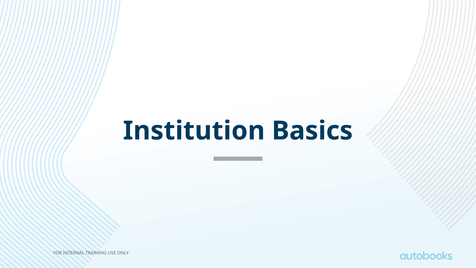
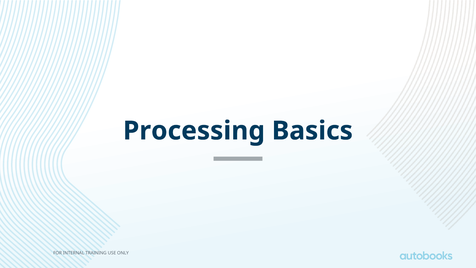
Institution: Institution -> Processing (194, 131)
